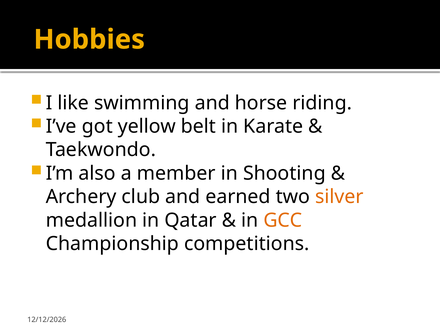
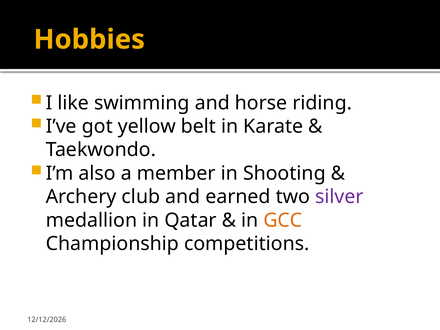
silver colour: orange -> purple (339, 197)
